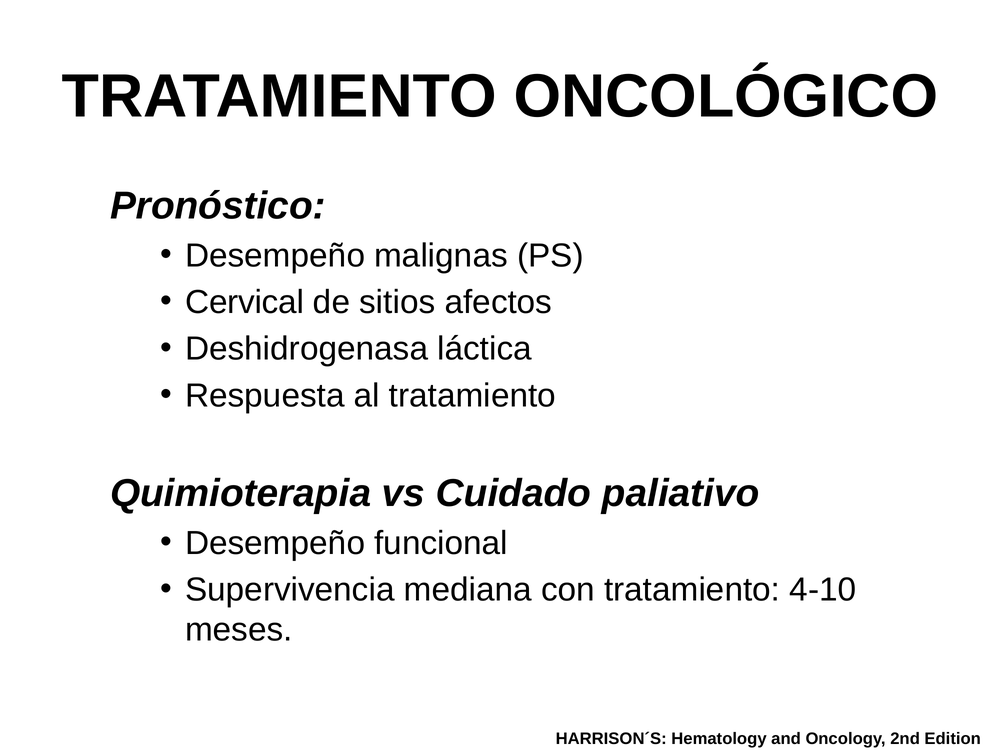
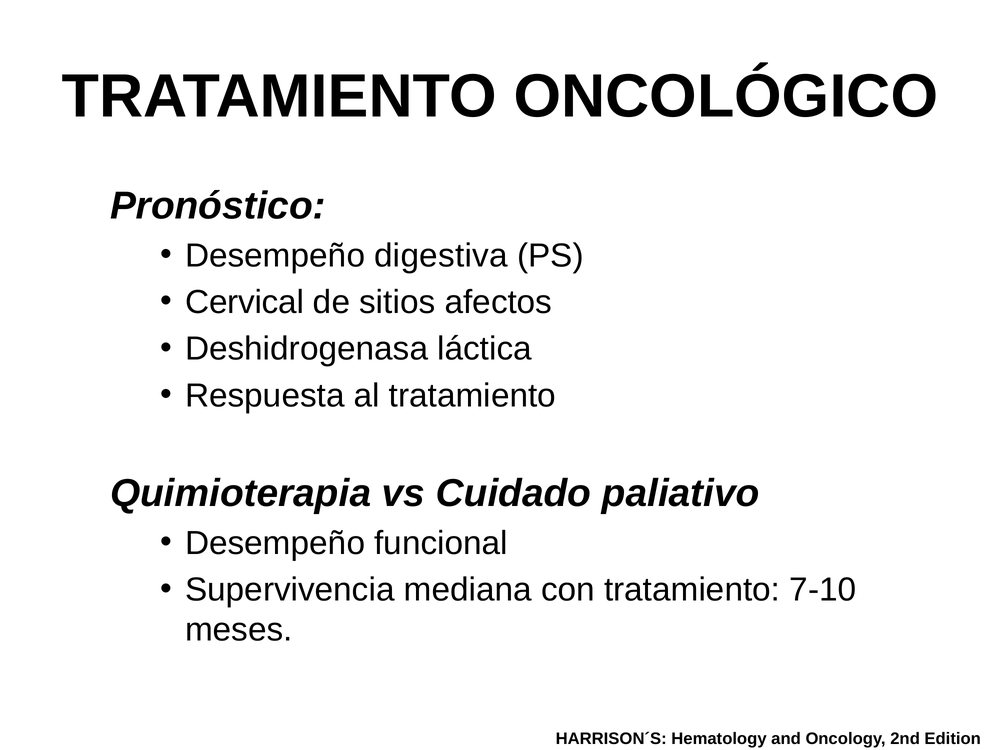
malignas: malignas -> digestiva (441, 256)
4-10: 4-10 -> 7-10 (823, 590)
